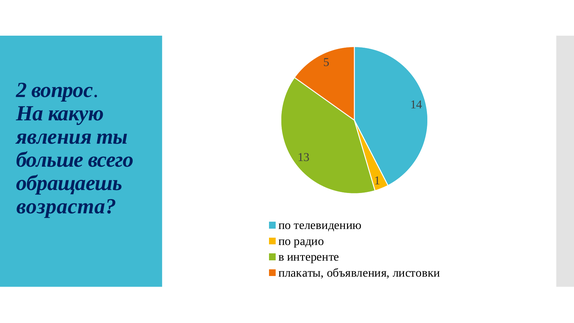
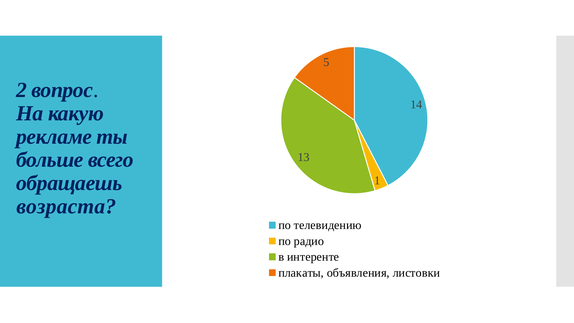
явления: явления -> рекламе (54, 137)
